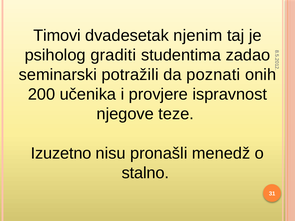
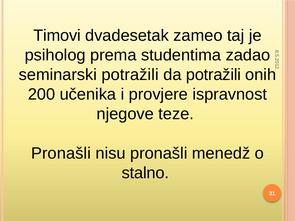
njenim: njenim -> zameo (198, 35)
graditi: graditi -> prema (113, 55)
da poznati: poznati -> potražili (213, 75)
Izuzetno: Izuzetno -> Pronašli (61, 153)
